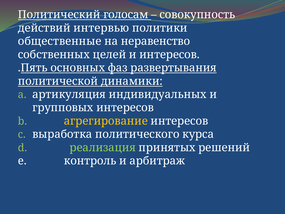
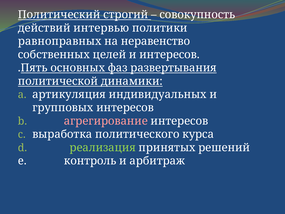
голосам: голосам -> строгий (126, 15)
общественные: общественные -> равноправных (60, 41)
агрегирование colour: yellow -> pink (106, 121)
